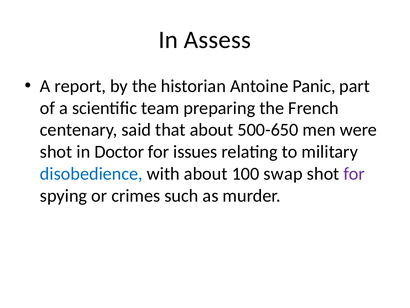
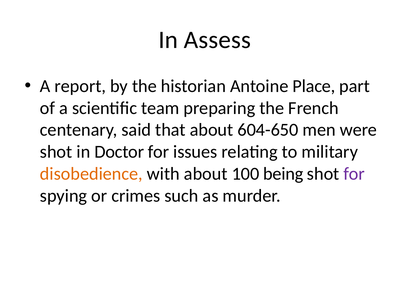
Panic: Panic -> Place (314, 86)
500-650: 500-650 -> 604-650 (268, 130)
disobedience colour: blue -> orange (91, 173)
swap: swap -> being (283, 173)
